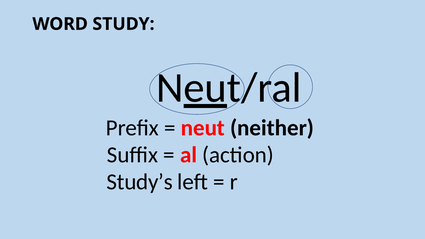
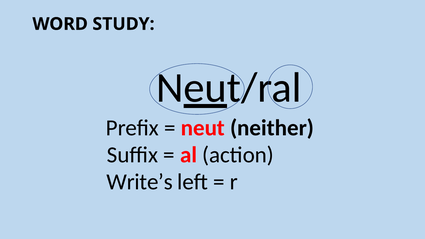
Study’s: Study’s -> Write’s (140, 182)
